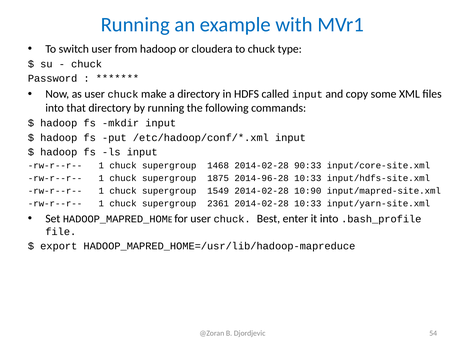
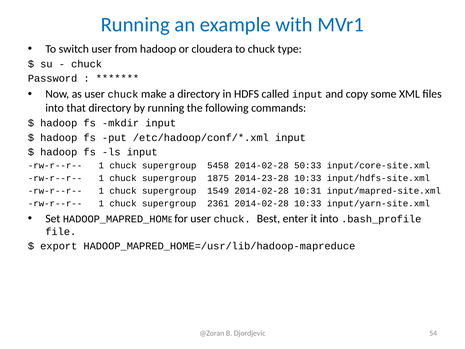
1468: 1468 -> 5458 (218, 165)
90:33: 90:33 -> 50:33 (308, 165)
2014-96-28: 2014-96-28 -> 2014-23-28 (262, 178)
10:90: 10:90 -> 10:31 (308, 191)
